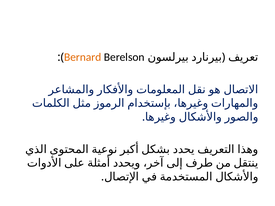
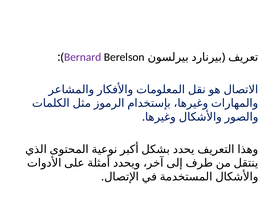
Bernard colour: orange -> purple (83, 57)
